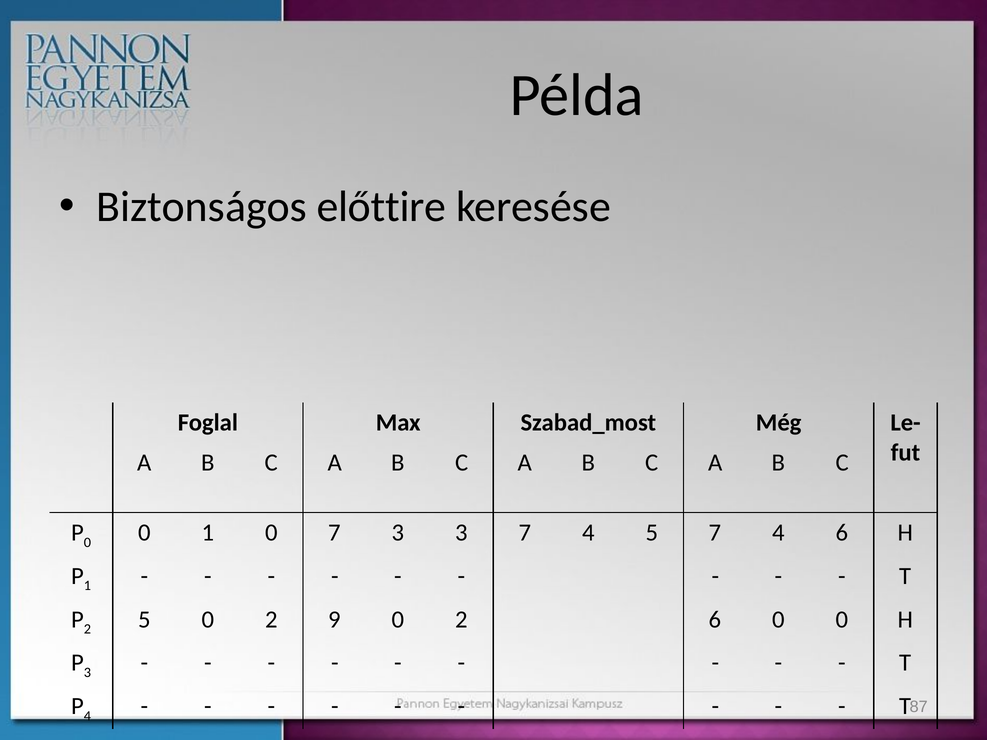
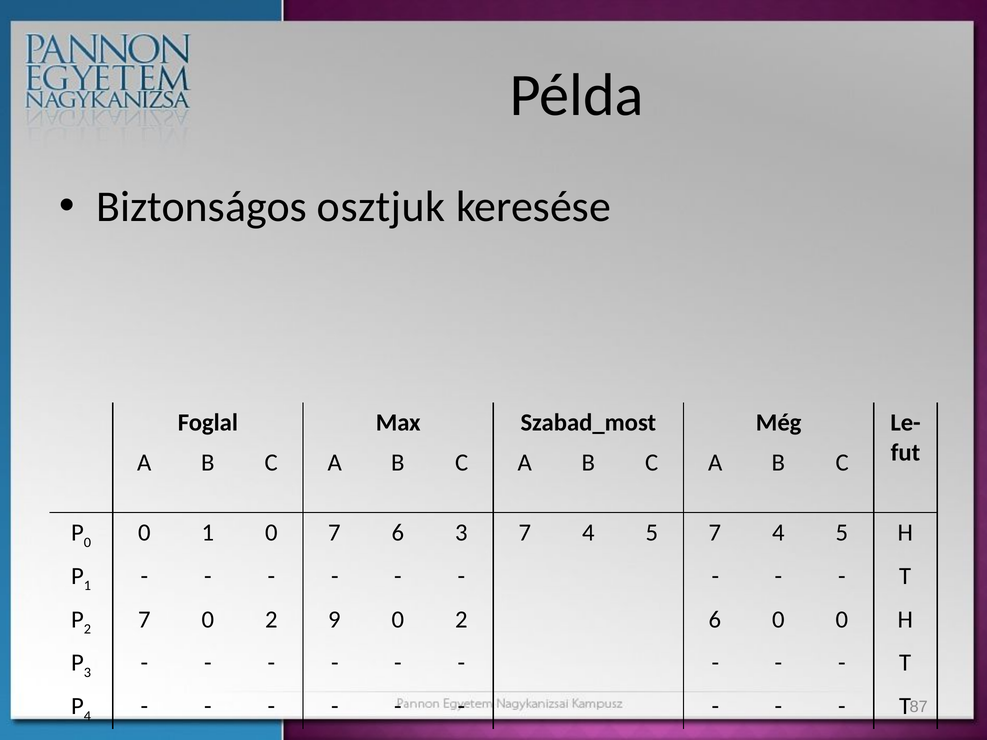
előttire: előttire -> osztjuk (381, 207)
7 3: 3 -> 6 (398, 533)
5 7 4 6: 6 -> 5 (842, 533)
2 5: 5 -> 7 (144, 620)
